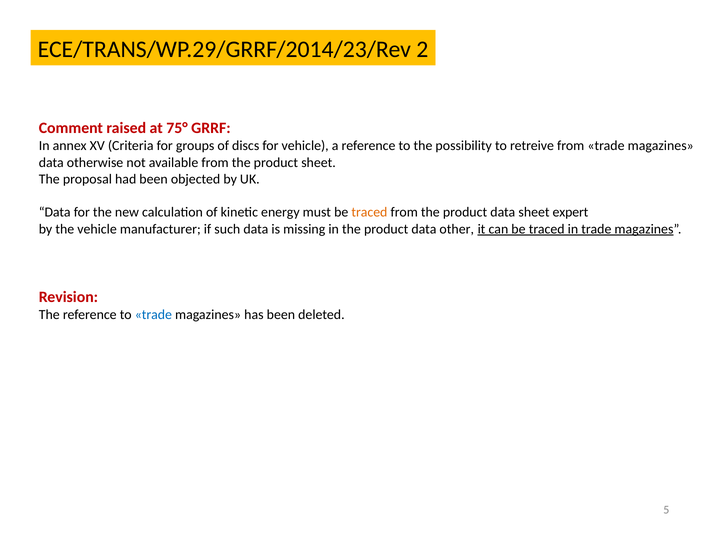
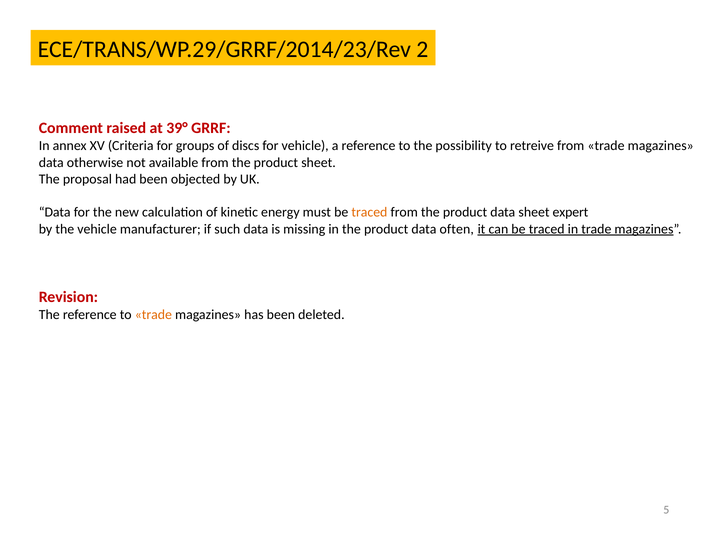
75°: 75° -> 39° (177, 128)
other: other -> often (457, 229)
trade colour: blue -> orange (153, 314)
